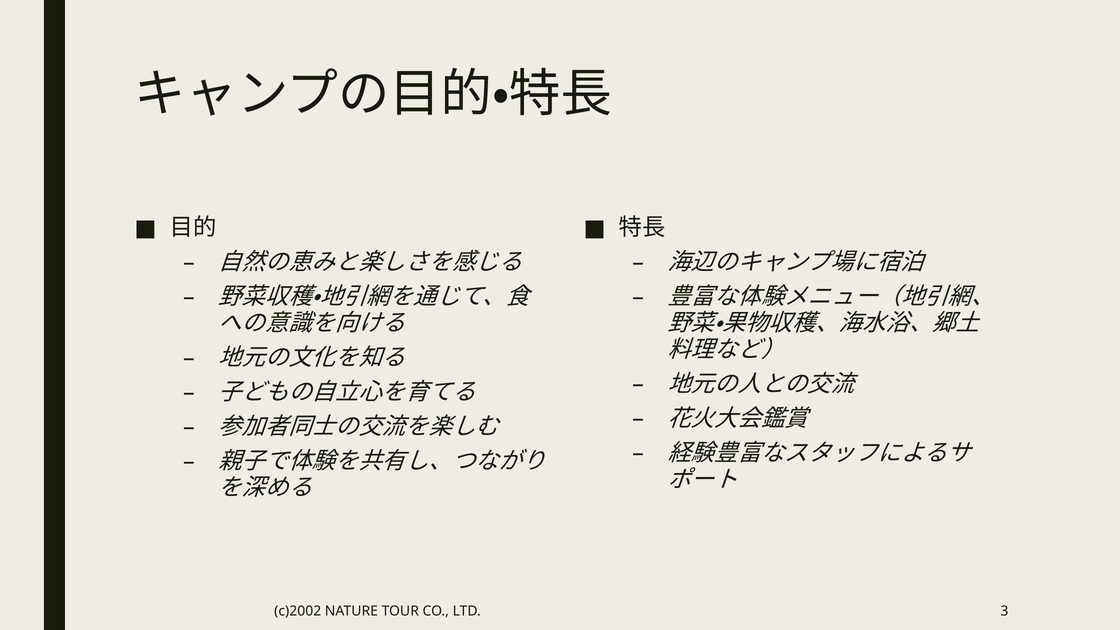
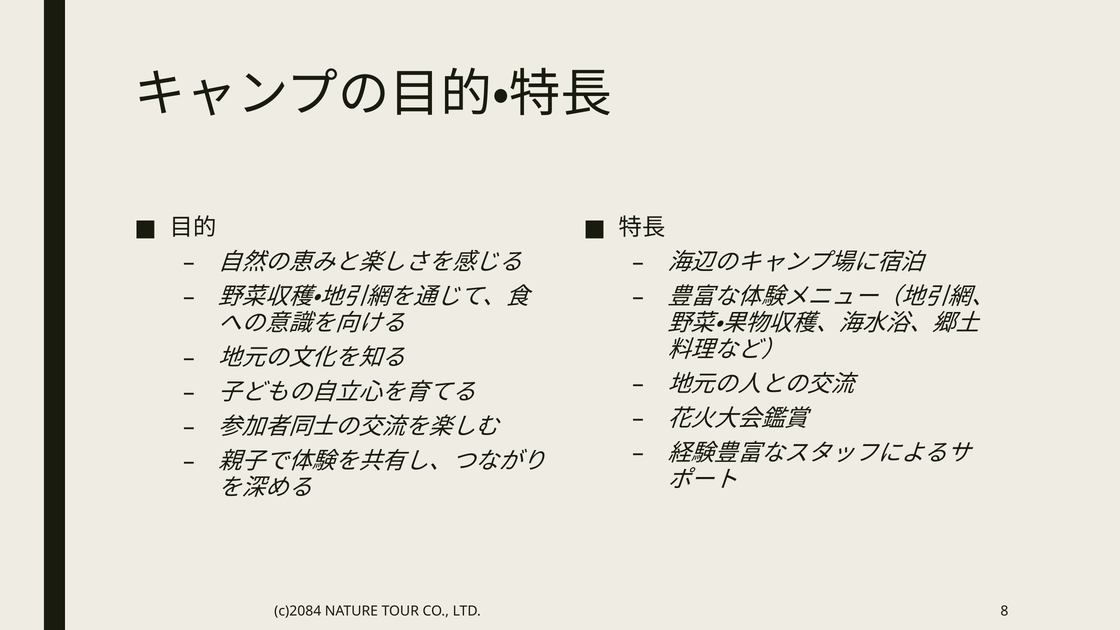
c)2002: c)2002 -> c)2084 (298, 611)
3: 3 -> 8 (1004, 611)
